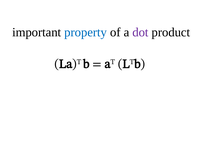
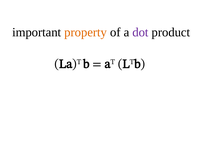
property colour: blue -> orange (86, 32)
